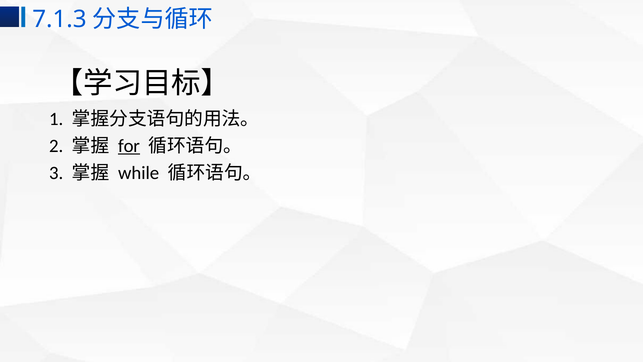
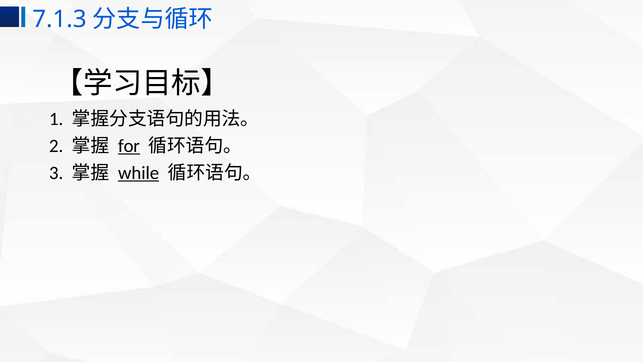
while underline: none -> present (139, 173)
